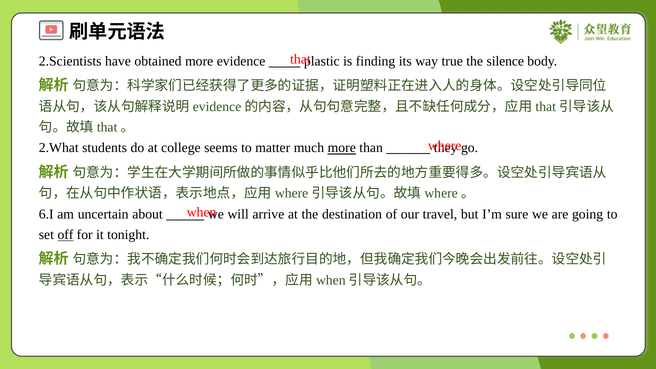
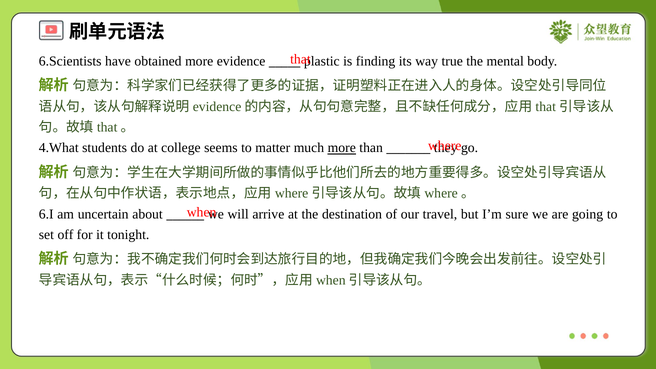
2.Scientists: 2.Scientists -> 6.Scientists (70, 61)
silence: silence -> mental (505, 61)
2.What: 2.What -> 4.What (59, 148)
off underline: present -> none (65, 235)
